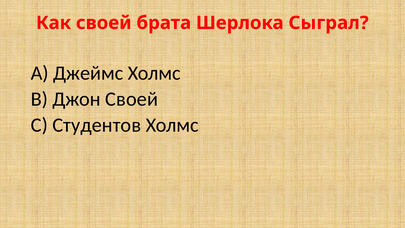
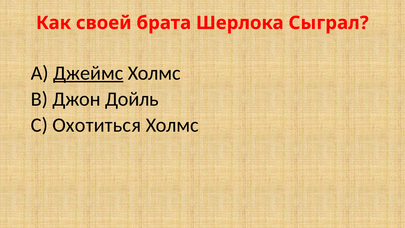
Джеймс underline: none -> present (88, 73)
Джон Своей: Своей -> Дойль (132, 99)
Студентов: Студентов -> Охотиться (97, 125)
